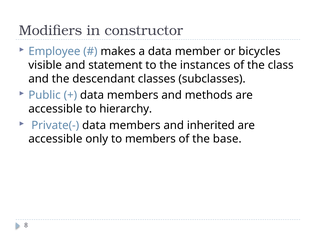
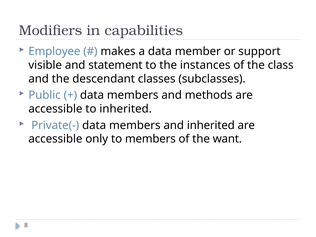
constructor: constructor -> capabilities (144, 30)
bicycles: bicycles -> support (259, 51)
to hierarchy: hierarchy -> inherited (126, 109)
base: base -> want (227, 139)
